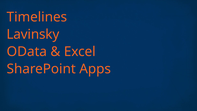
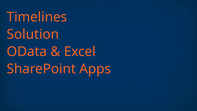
Lavinsky: Lavinsky -> Solution (33, 34)
